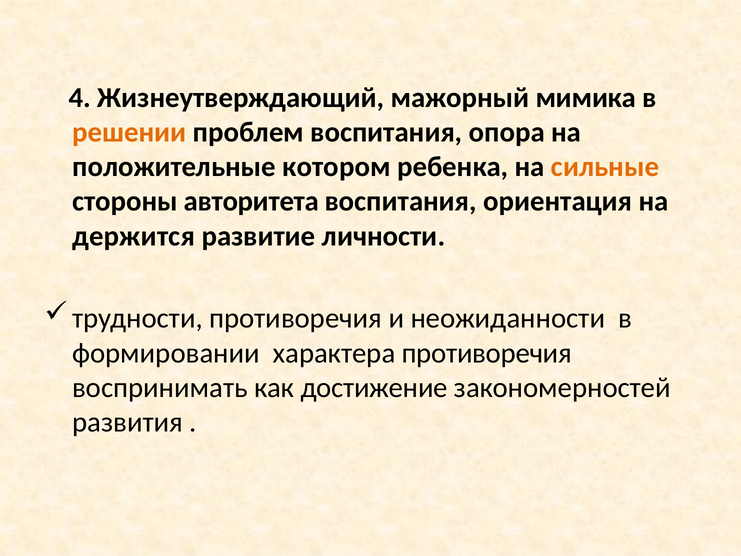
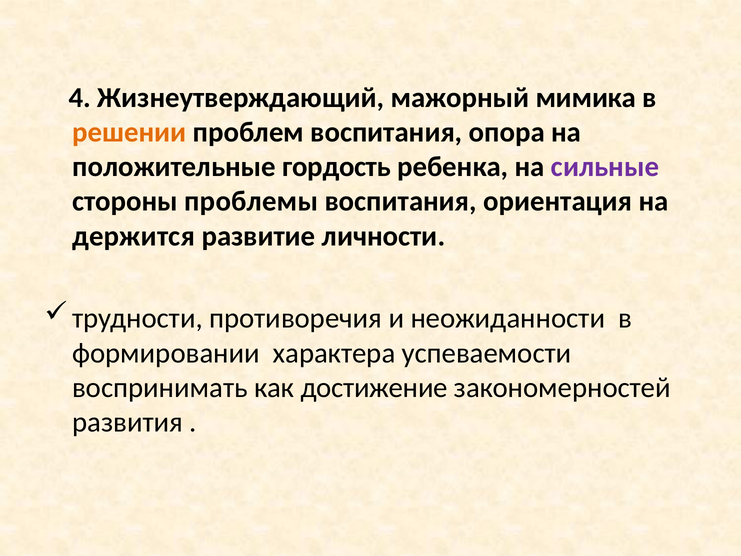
котором: котором -> гордость (337, 167)
сильные colour: orange -> purple (605, 167)
авторитета: авторитета -> проблемы (251, 201)
характера противоречия: противоречия -> успеваемости (487, 353)
